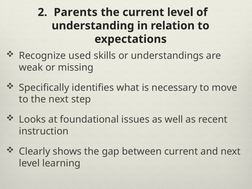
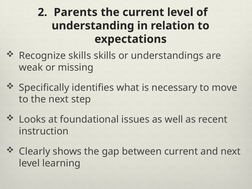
Recognize used: used -> skills (80, 56)
